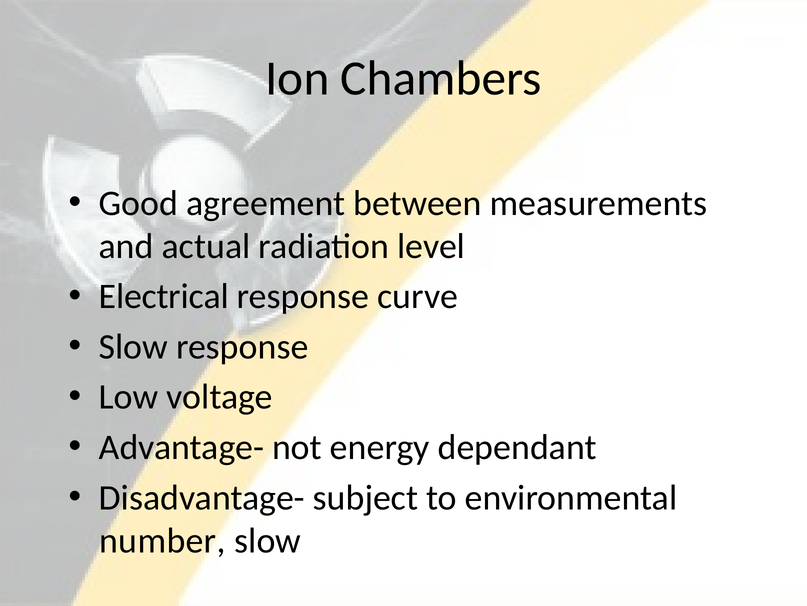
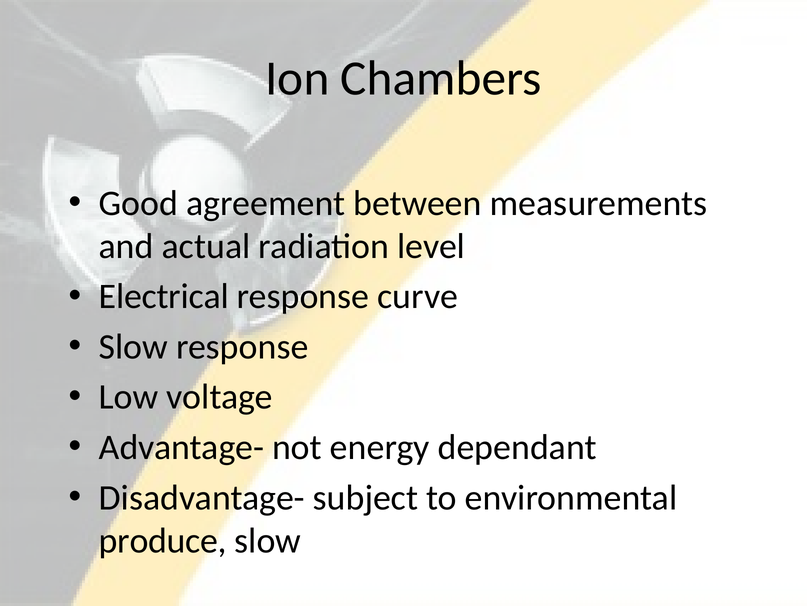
number: number -> produce (163, 540)
